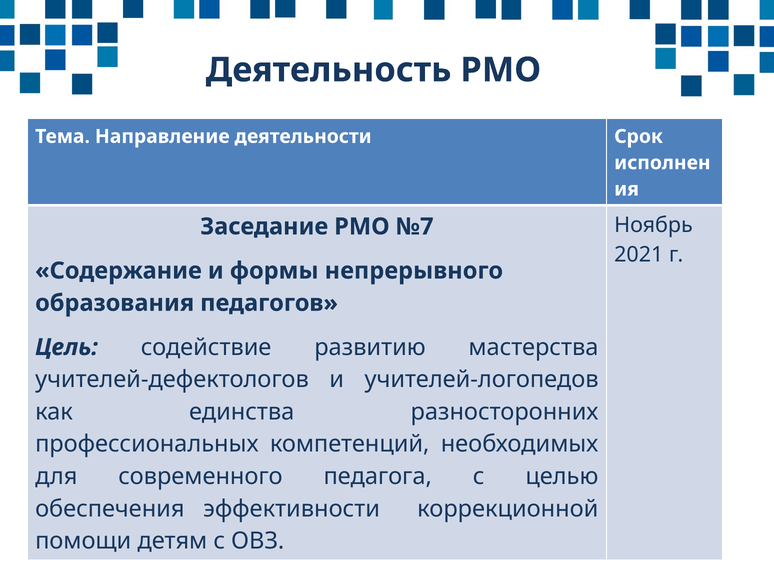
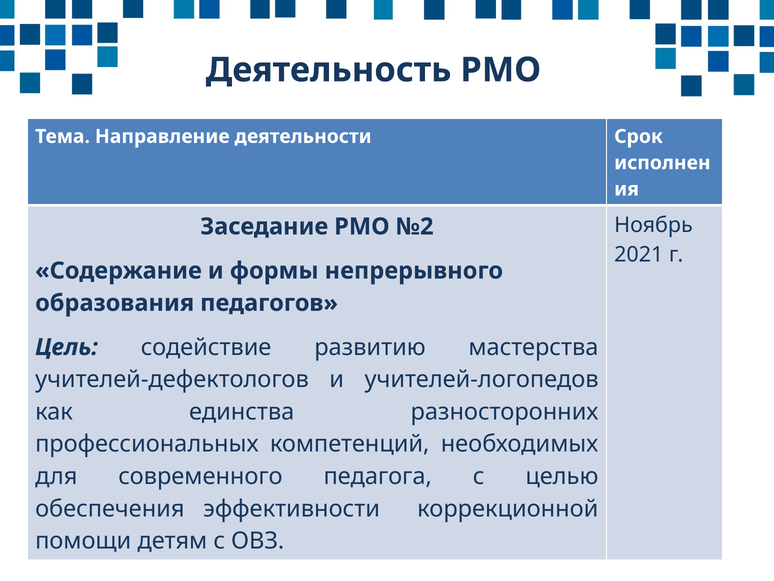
№7: №7 -> №2 (415, 226)
